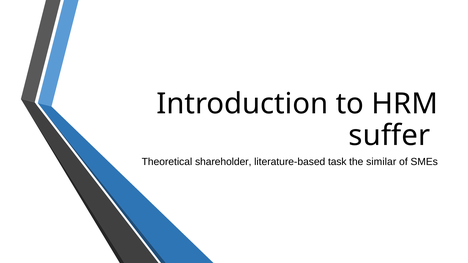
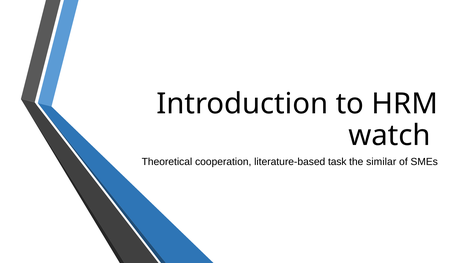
suffer: suffer -> watch (390, 136)
shareholder: shareholder -> cooperation (223, 162)
